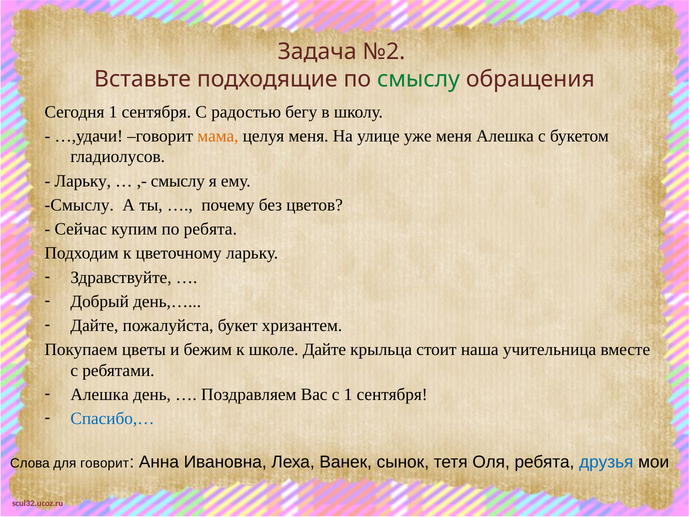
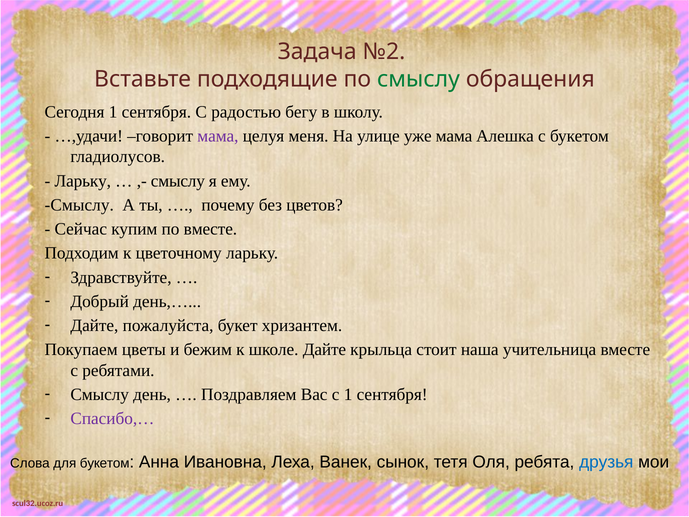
мама colour: orange -> purple (218, 136)
уже меня: меня -> мама (454, 136)
по ребята: ребята -> вместе (210, 229)
Алешка: Алешка -> Смыслу (100, 394)
Спасибо,… colour: blue -> purple (112, 418)
для говорит: говорит -> букетом (105, 463)
